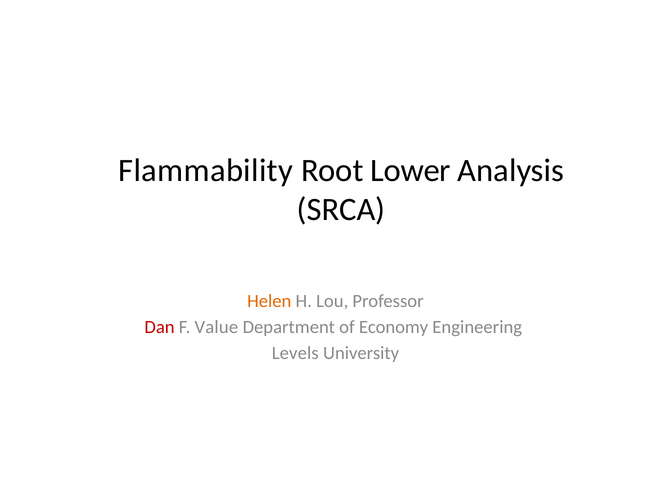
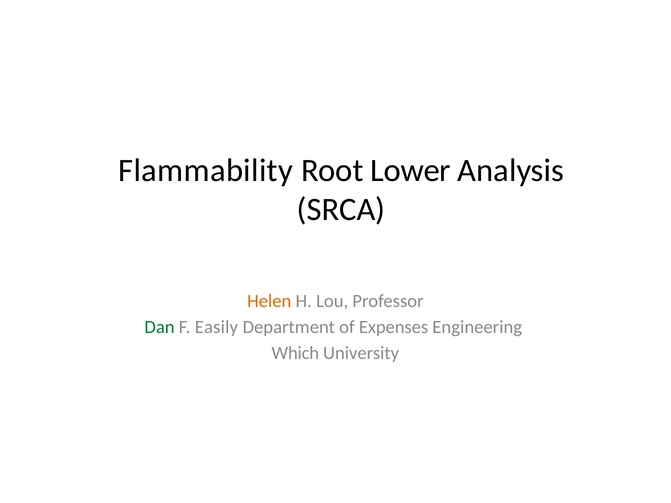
Dan colour: red -> green (160, 327)
Value: Value -> Easily (216, 327)
Economy: Economy -> Expenses (394, 327)
Levels: Levels -> Which (295, 353)
